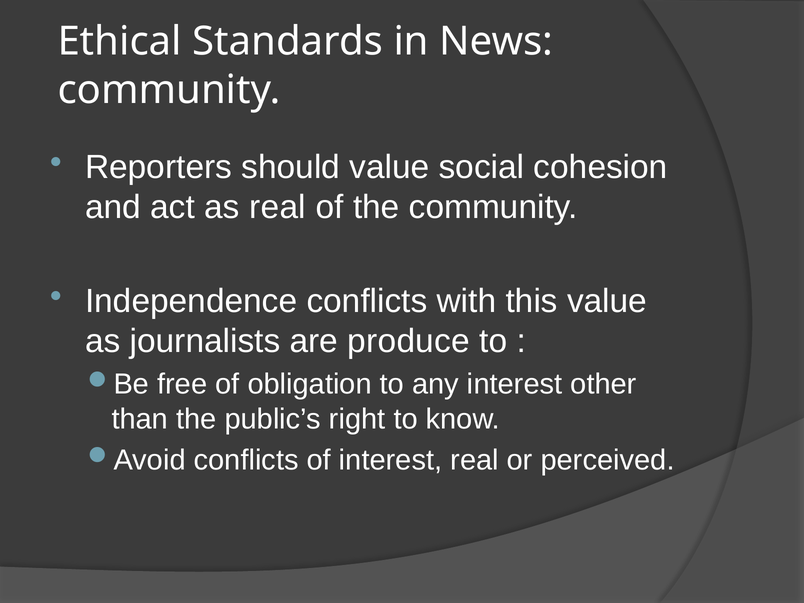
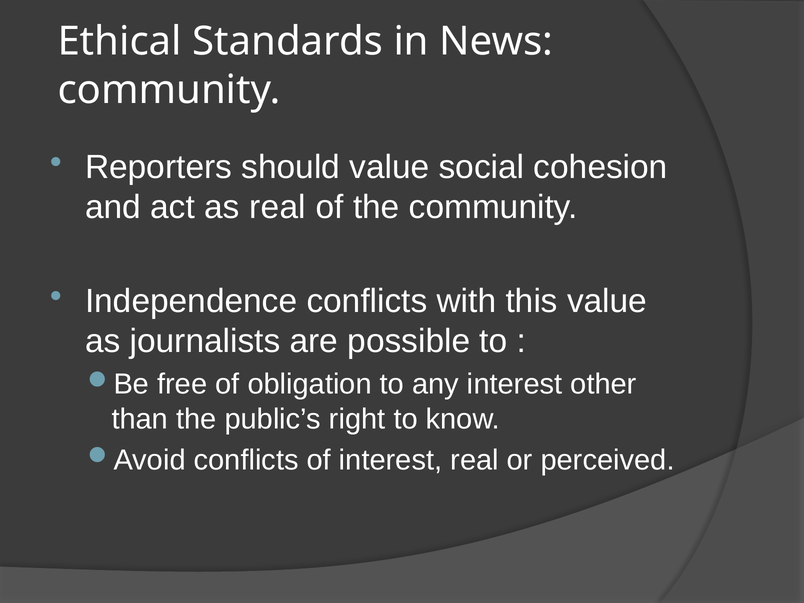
produce: produce -> possible (409, 341)
